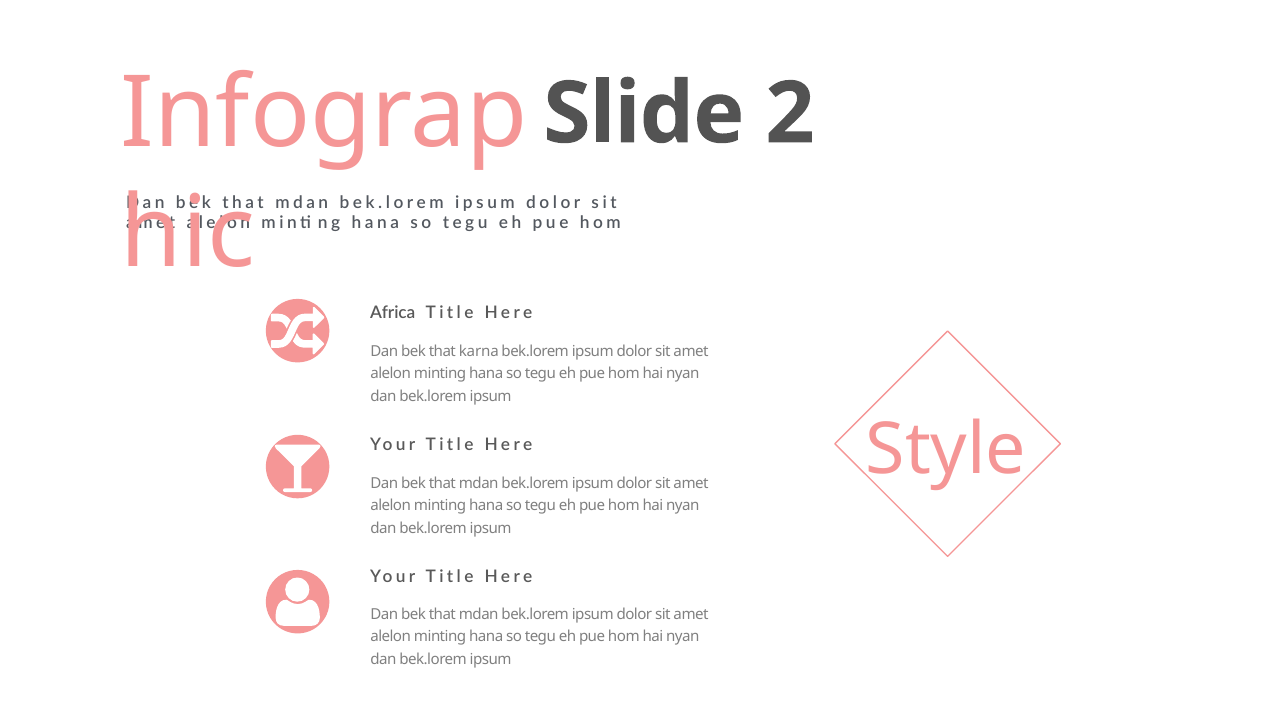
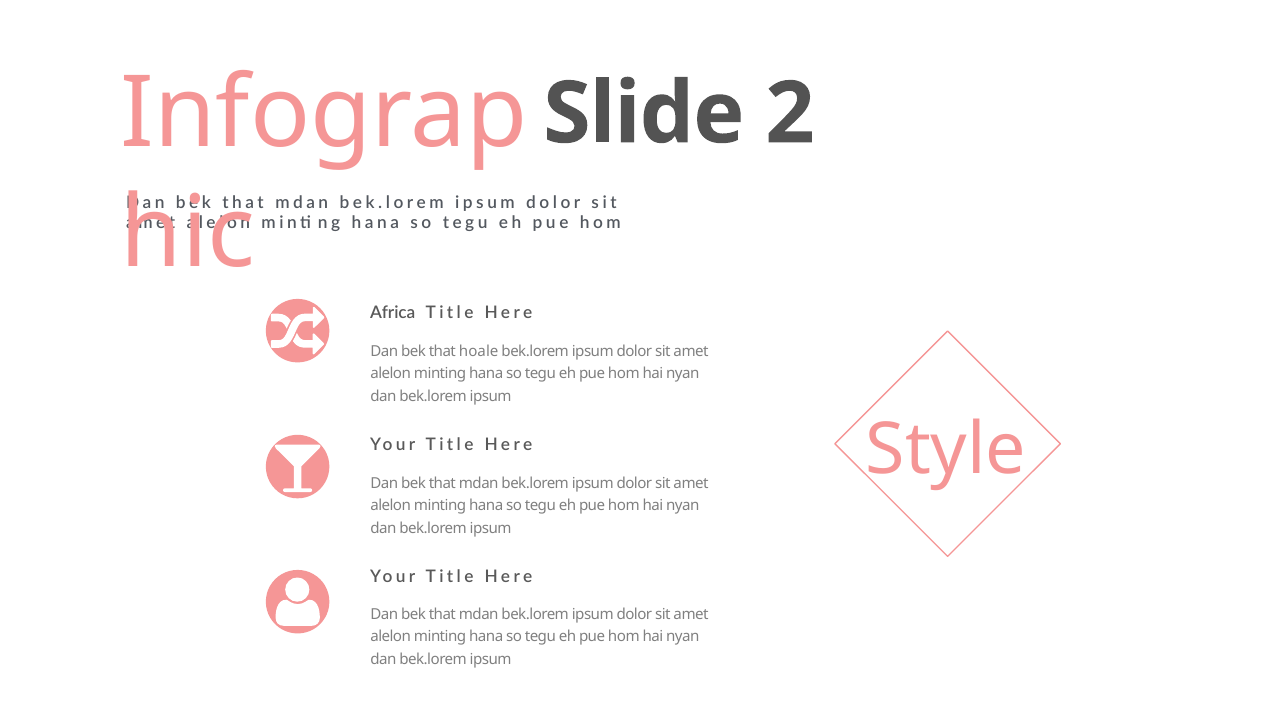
karna: karna -> hoale (479, 351)
